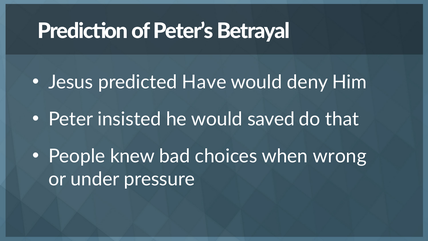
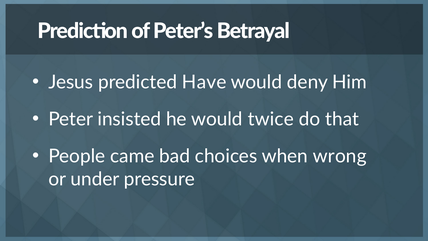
saved: saved -> twice (271, 119)
knew: knew -> came (132, 156)
